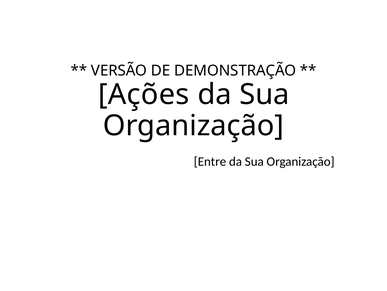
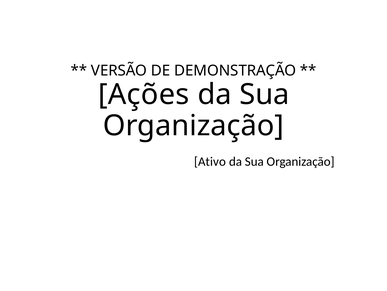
Entre: Entre -> Ativo (210, 161)
